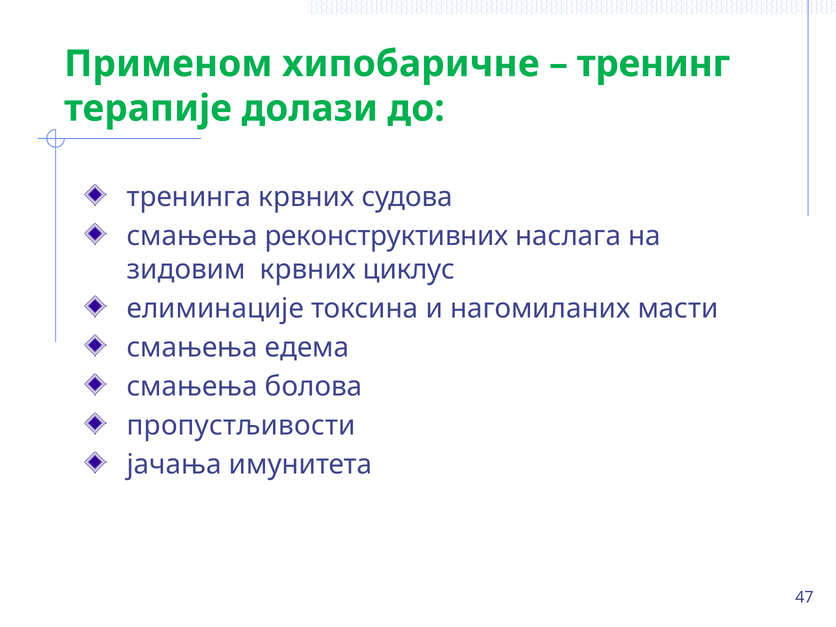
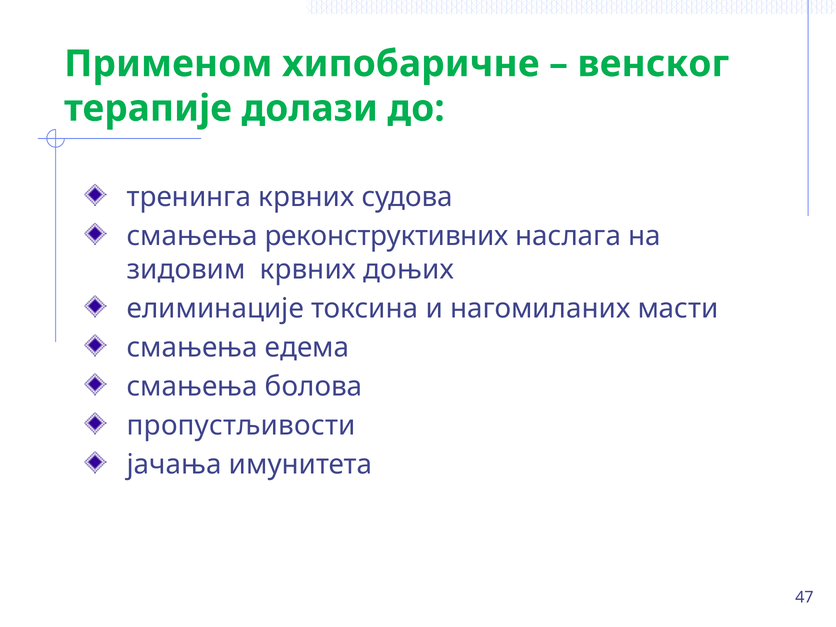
тренинг: тренинг -> венског (653, 64)
циклус: циклус -> доњих (409, 269)
